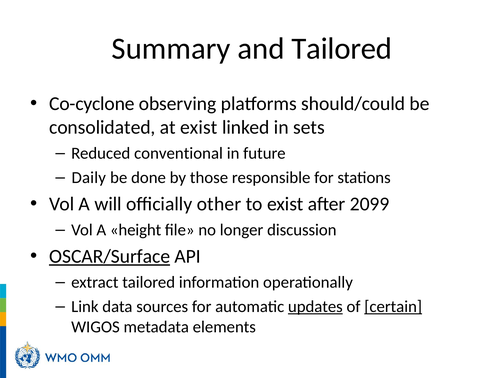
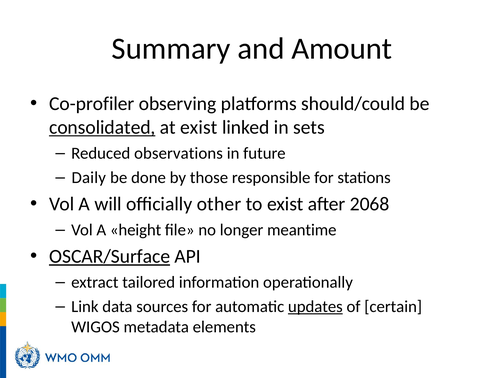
and Tailored: Tailored -> Amount (342, 49)
Co-cyclone: Co-cyclone -> Co-profiler (92, 104)
consolidated underline: none -> present (102, 127)
conventional: conventional -> observations (178, 153)
2099: 2099 -> 2068 (370, 204)
discussion: discussion -> meantime (302, 230)
certain underline: present -> none (393, 307)
